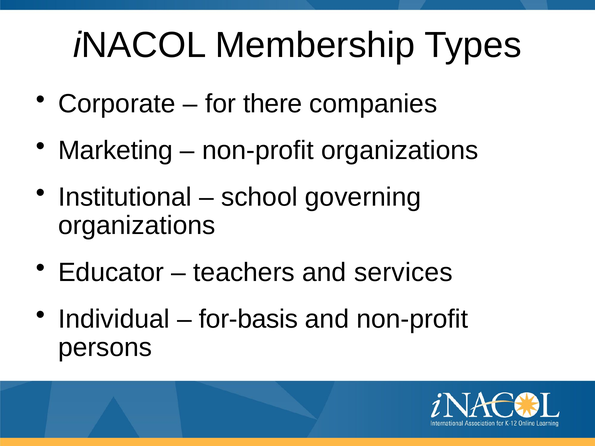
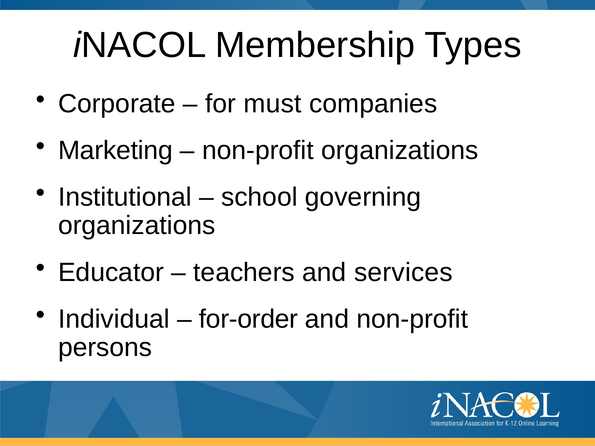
there: there -> must (272, 104)
for-basis: for-basis -> for-order (248, 319)
